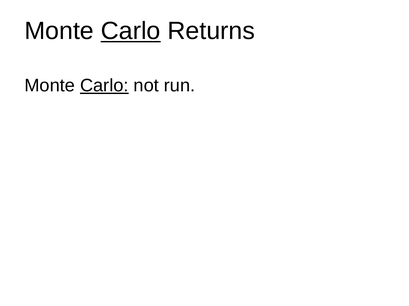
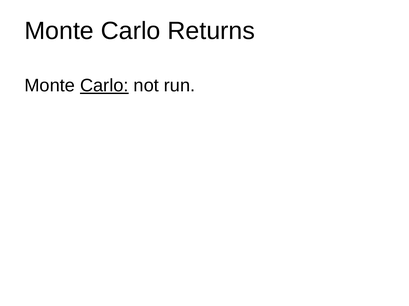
Carlo underline: present -> none (131, 31)
